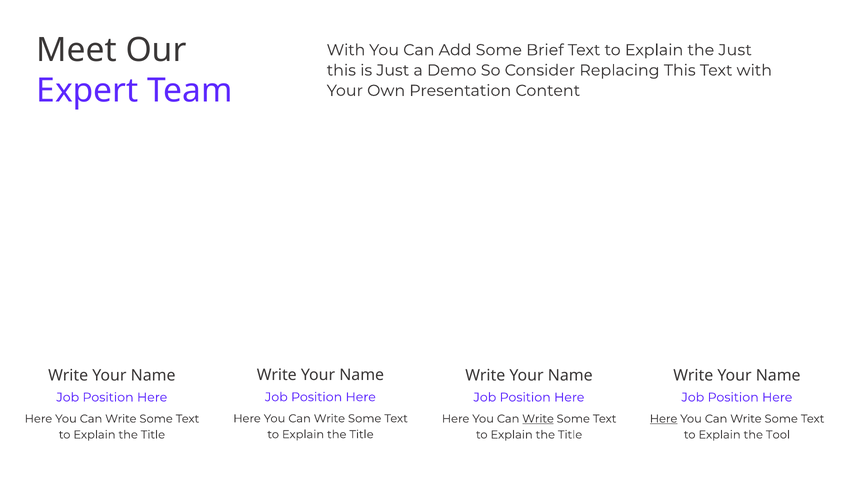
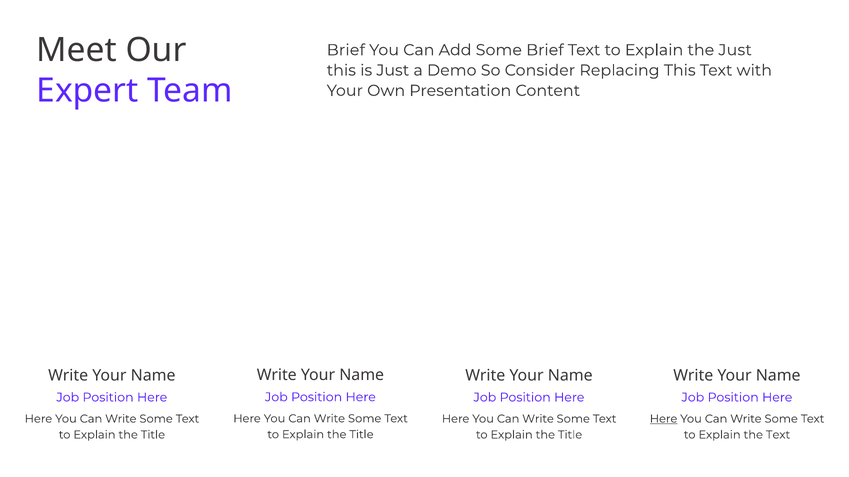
With: With -> Brief (346, 50)
Write underline: present -> none (538, 419)
the Tool: Tool -> Text (778, 435)
